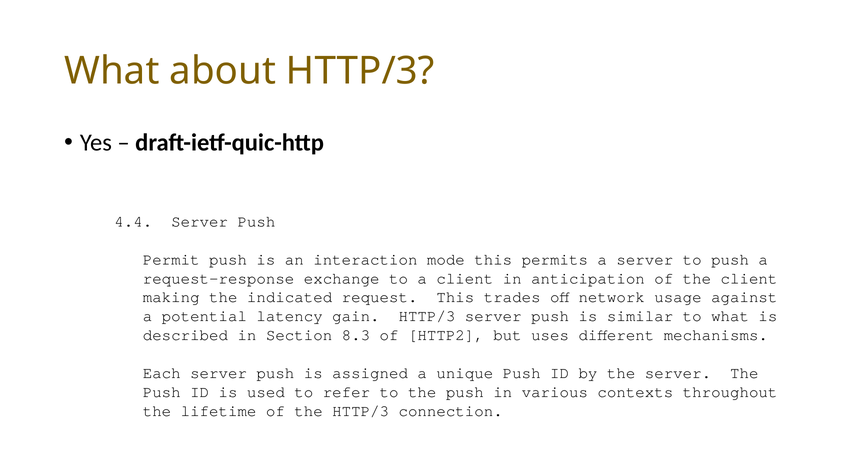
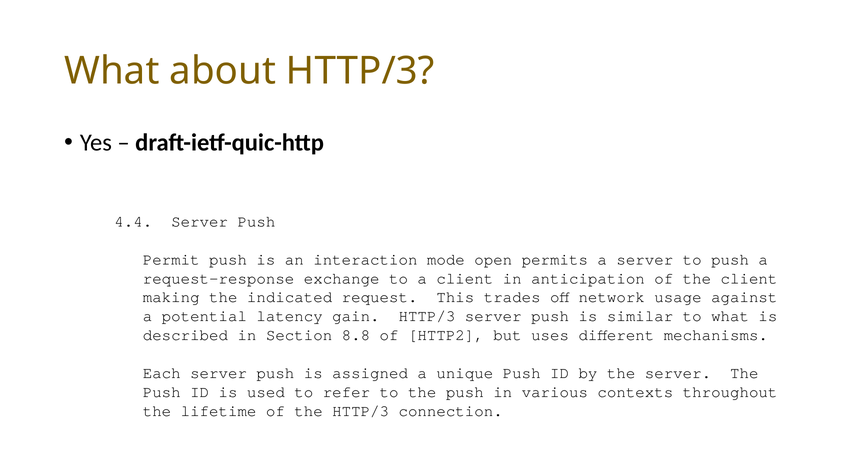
mode this: this -> open (493, 259)
8.3: 8.3 -> 8.8 (356, 335)
